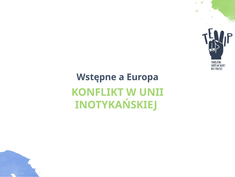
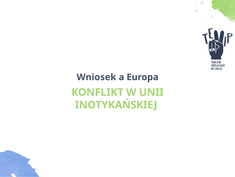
Wstępne: Wstępne -> Wniosek (96, 77)
